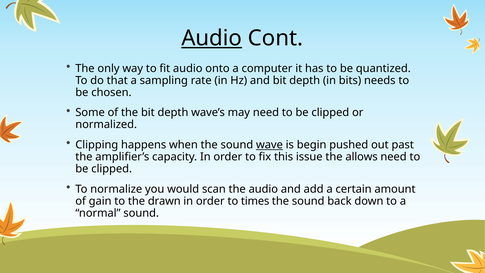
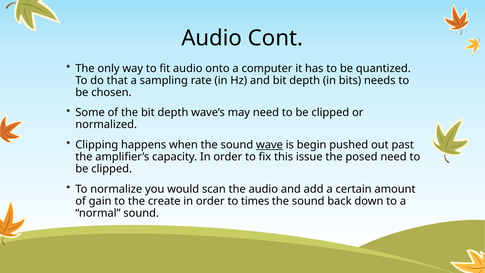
Audio underline: present -> none (212, 38)
allows: allows -> posed (362, 157)
drawn: drawn -> create (164, 201)
